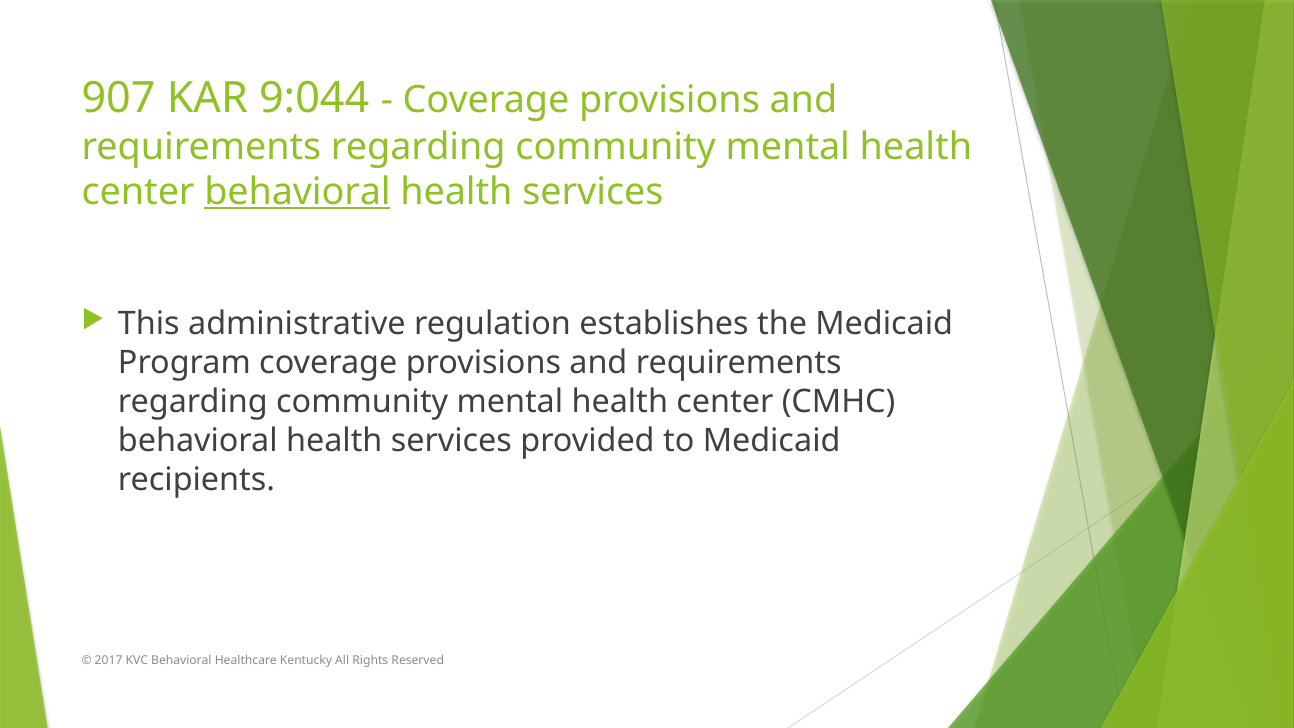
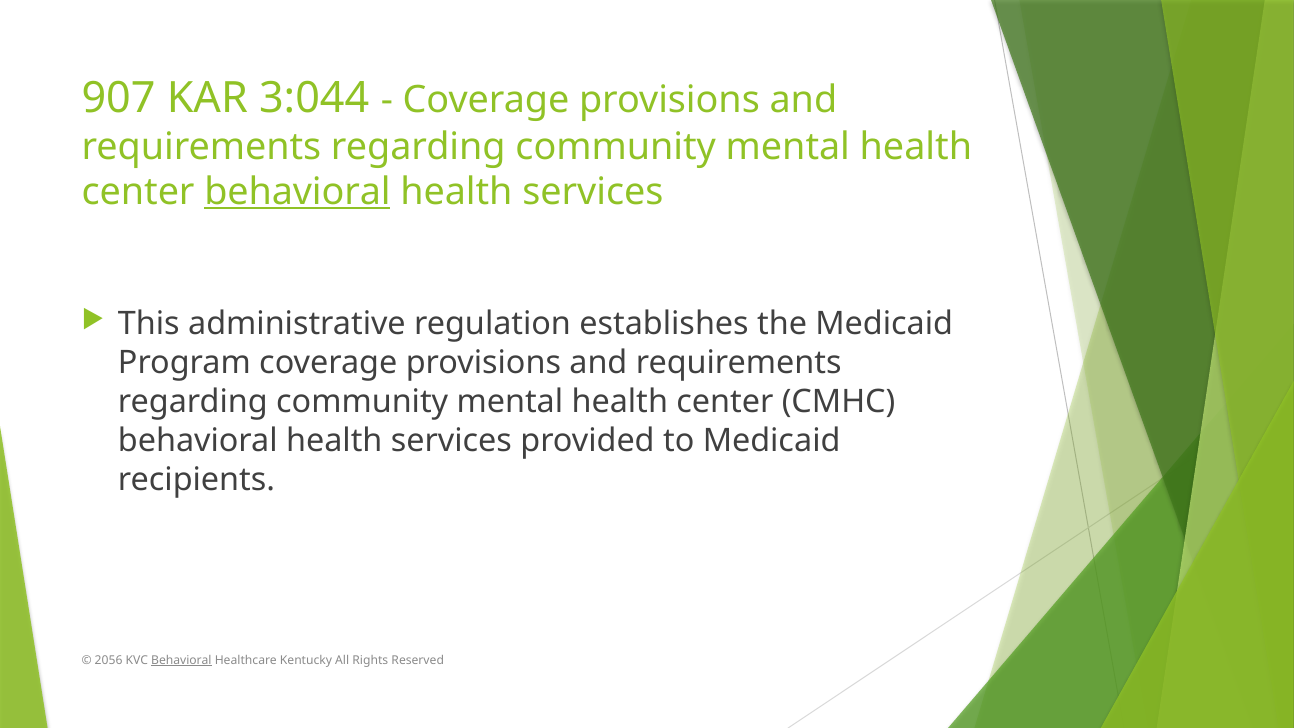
9:044: 9:044 -> 3:044 (314, 98)
2017: 2017 -> 2056 (109, 660)
Behavioral underline: none -> present (181, 660)
